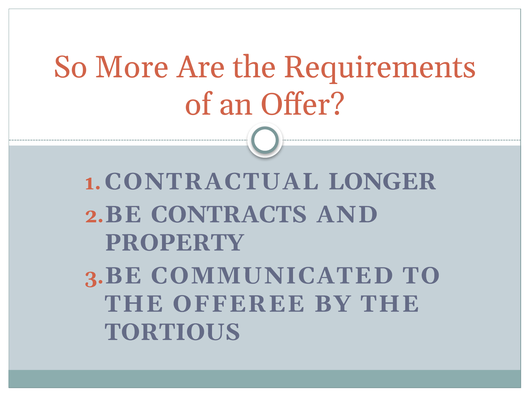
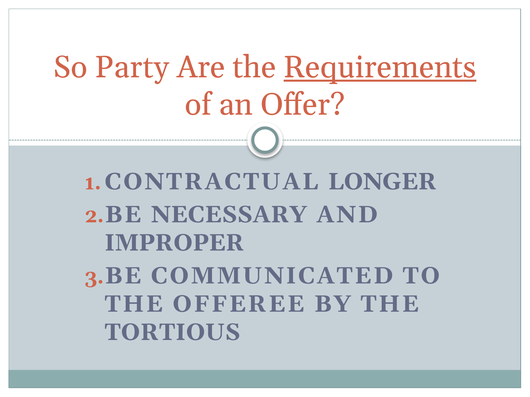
More: More -> Party (132, 68)
Requirements underline: none -> present (380, 68)
CONTRACTS: CONTRACTS -> NECESSARY (229, 215)
PROPERTY: PROPERTY -> IMPROPER (174, 243)
